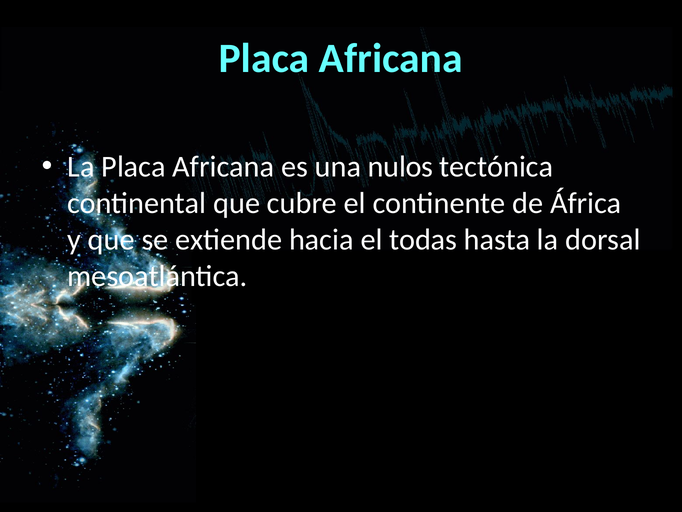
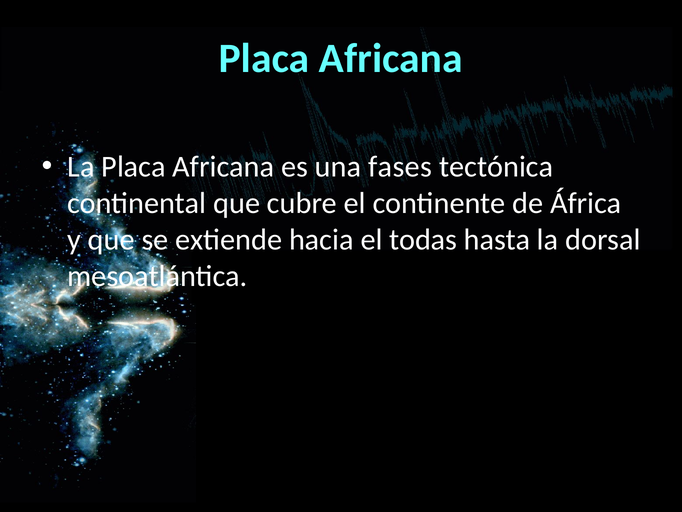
nulos: nulos -> fases (400, 167)
